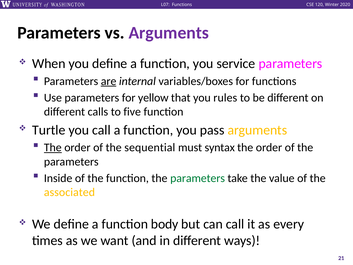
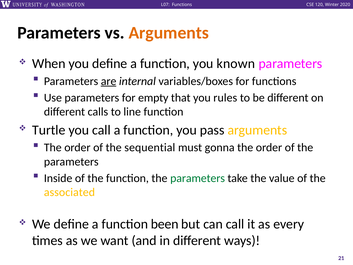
Arguments colour: purple -> orange (169, 33)
service: service -> known (236, 64)
yellow: yellow -> empty (153, 98)
five: five -> line (132, 112)
The underline: present -> none (53, 147)
syntax: syntax -> gonna (220, 147)
body: body -> been (165, 224)
